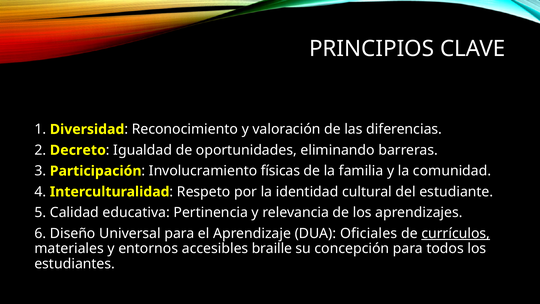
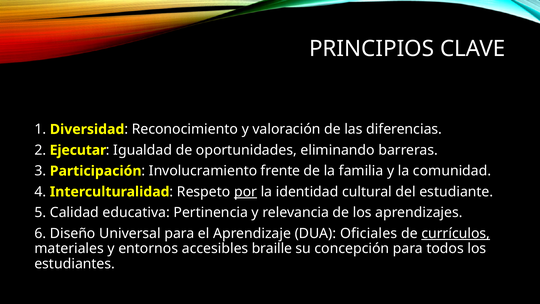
Decreto: Decreto -> Ejecutar (78, 150)
físicas: físicas -> frente (280, 171)
por underline: none -> present (246, 192)
